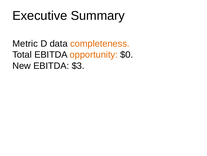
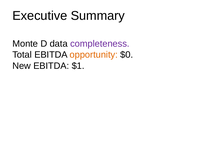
Metric: Metric -> Monte (25, 43)
completeness colour: orange -> purple (100, 43)
$3: $3 -> $1 (78, 65)
